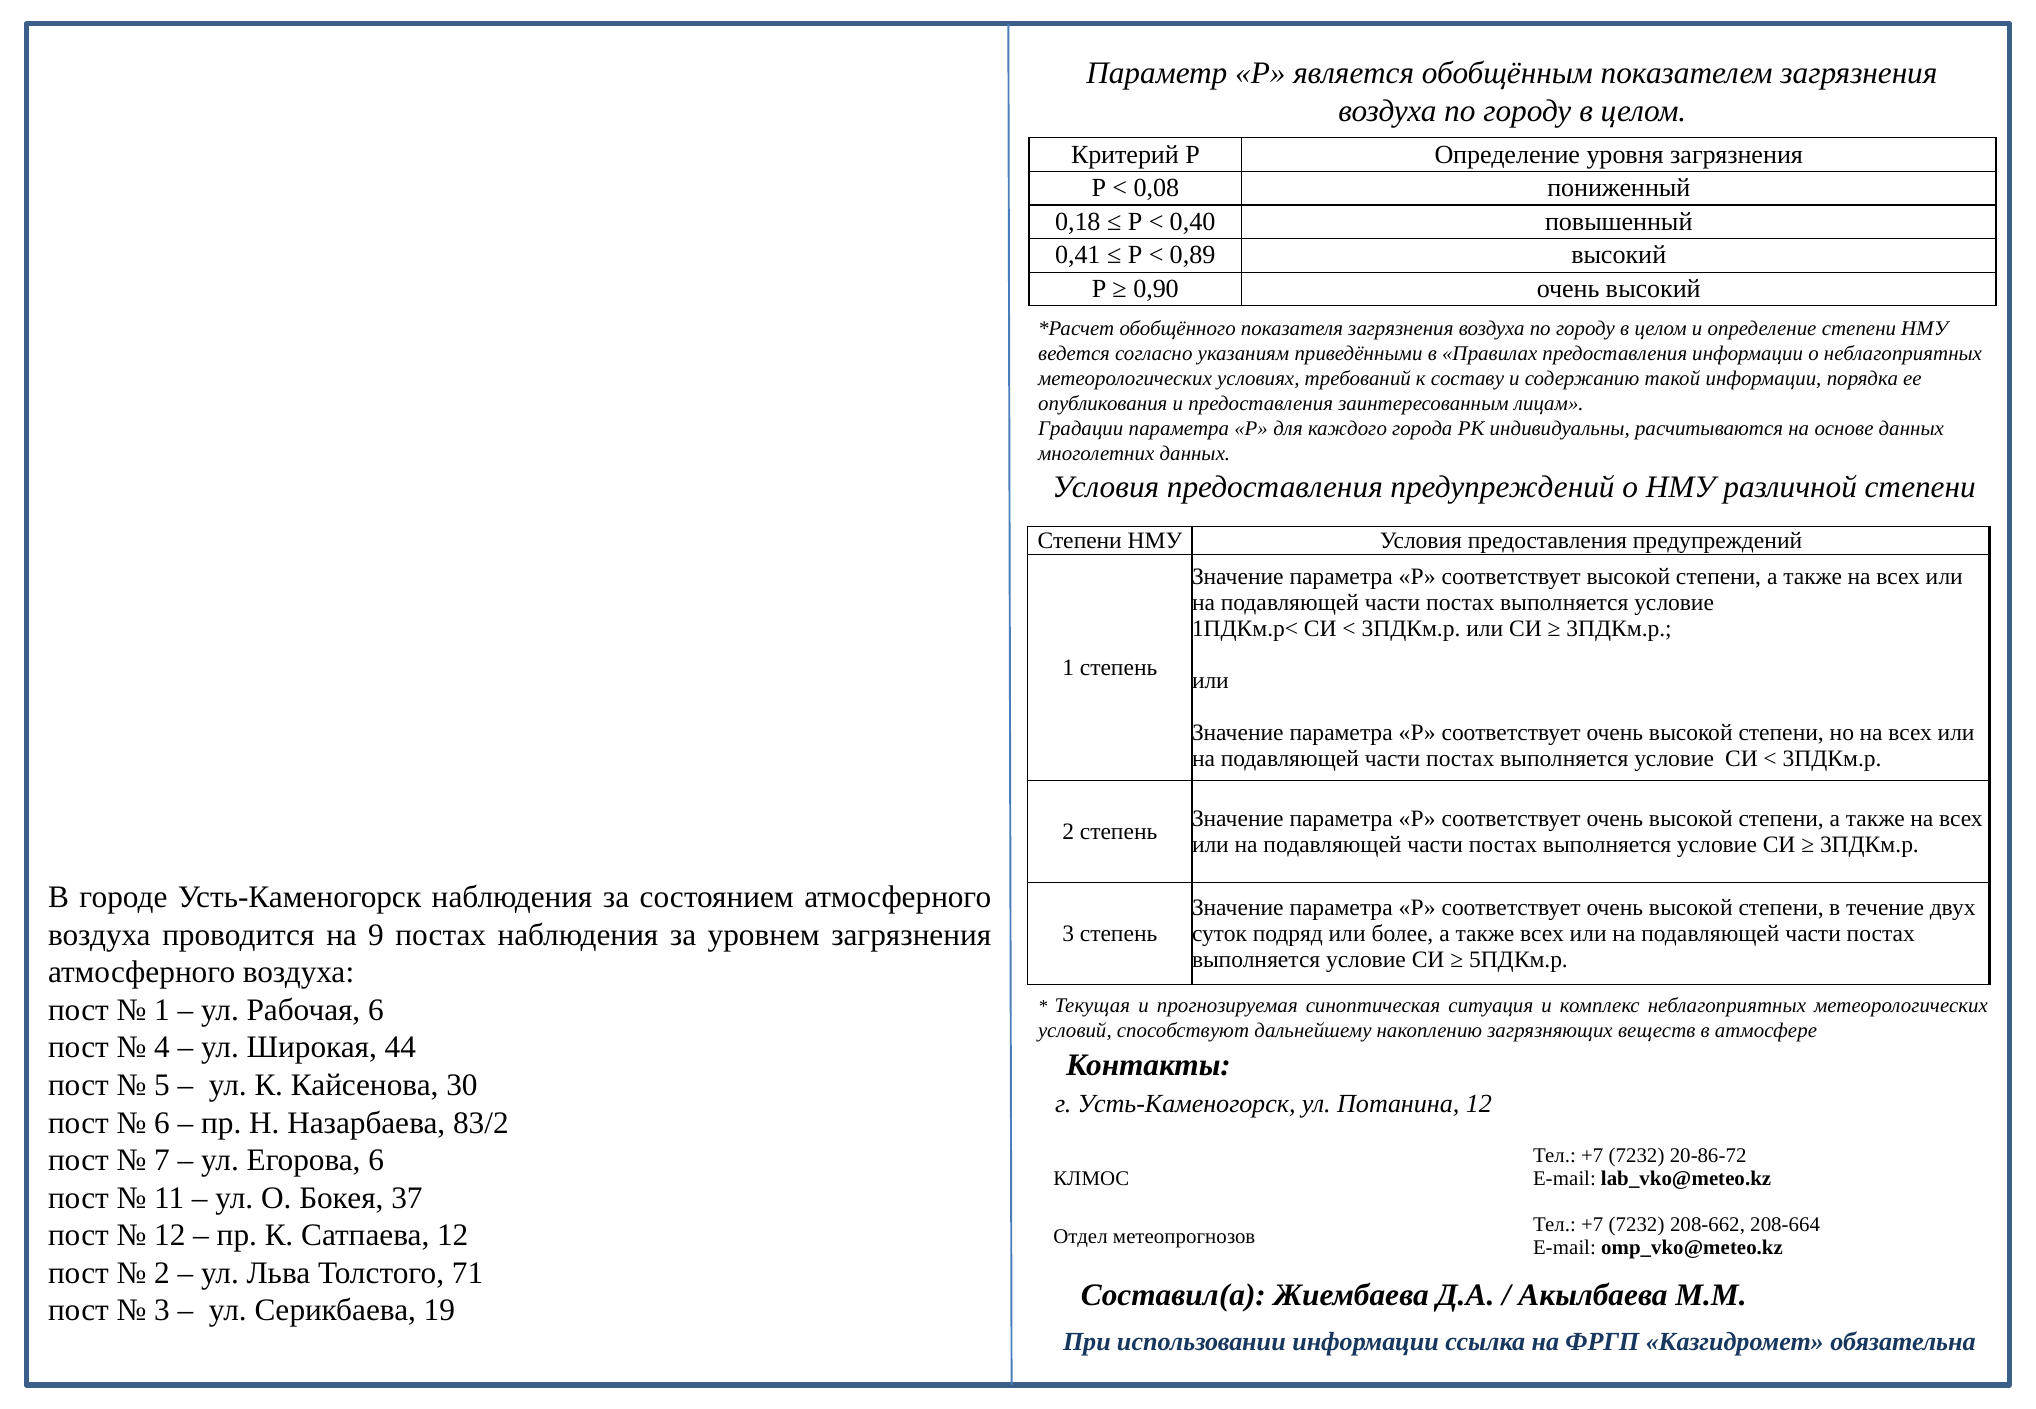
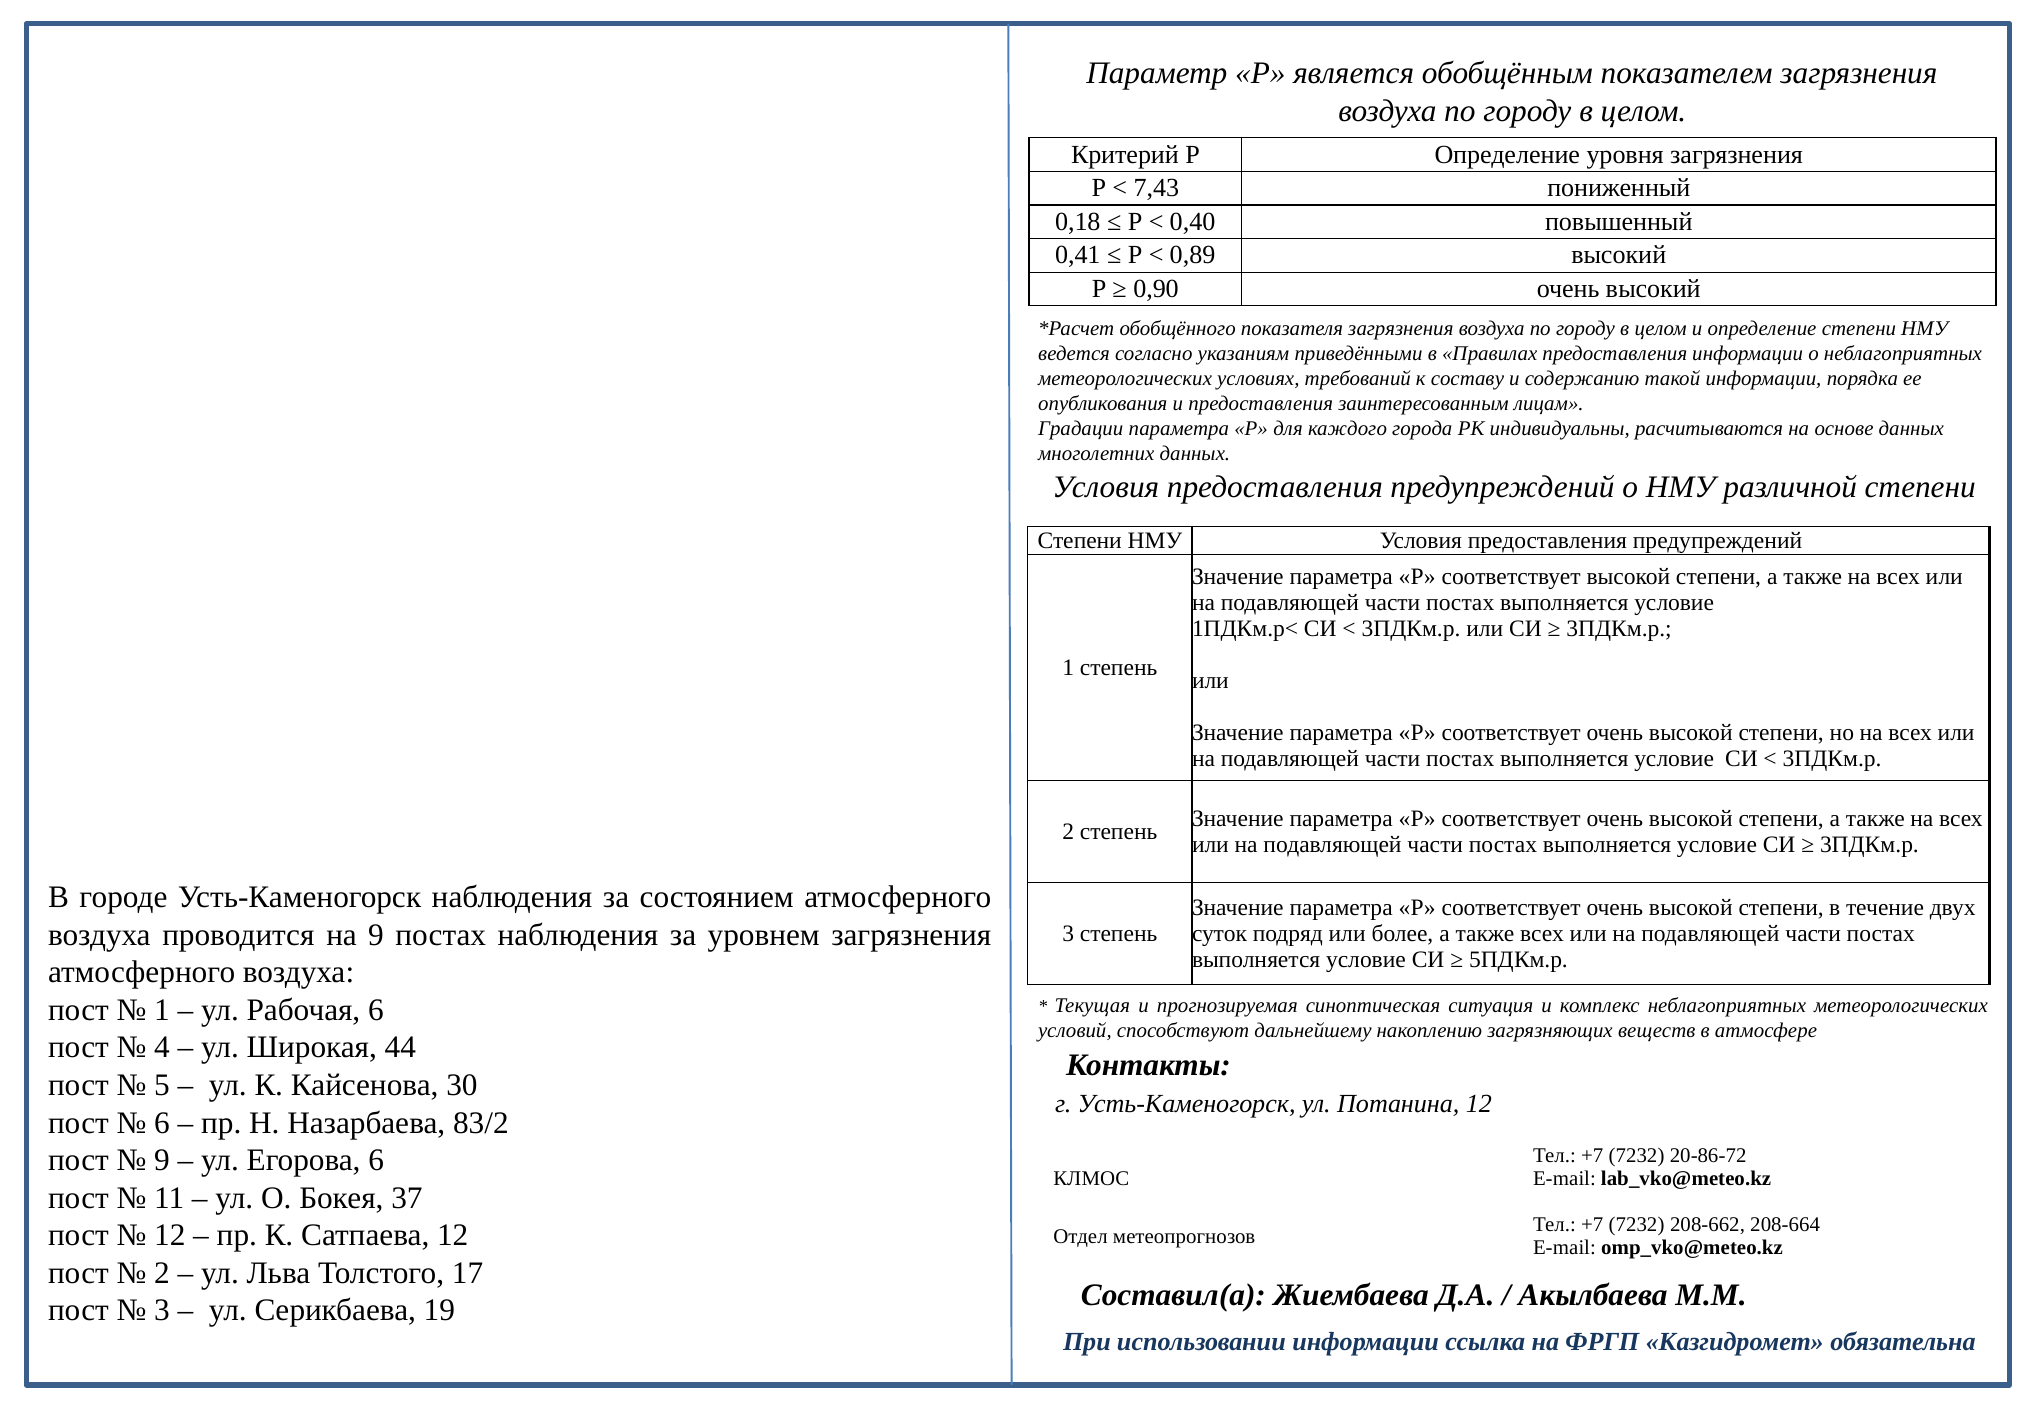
0,08: 0,08 -> 7,43 (1156, 188)
7: 7 -> 9 (162, 1161)
71: 71 -> 17 (468, 1274)
